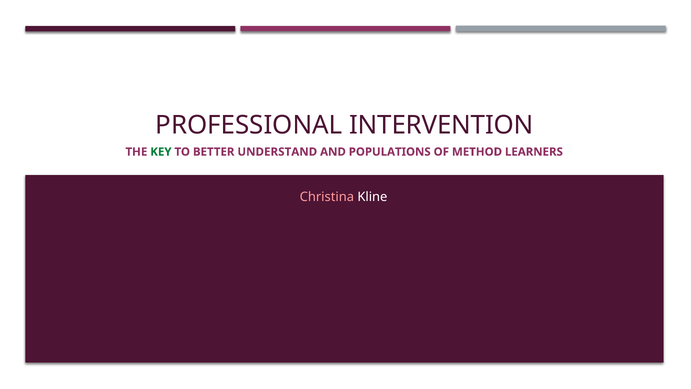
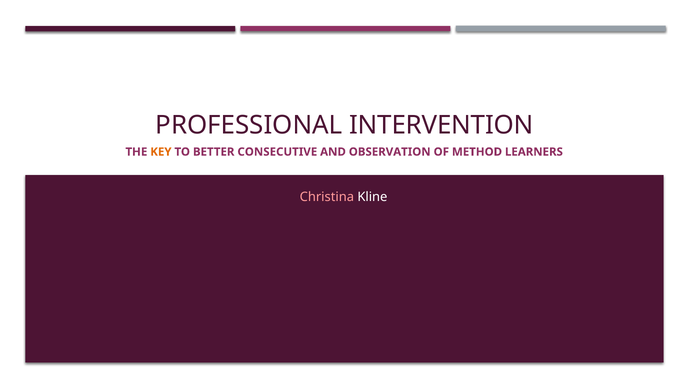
KEY colour: green -> orange (161, 152)
UNDERSTAND: UNDERSTAND -> CONSECUTIVE (277, 152)
POPULATIONS: POPULATIONS -> OBSERVATION (390, 152)
